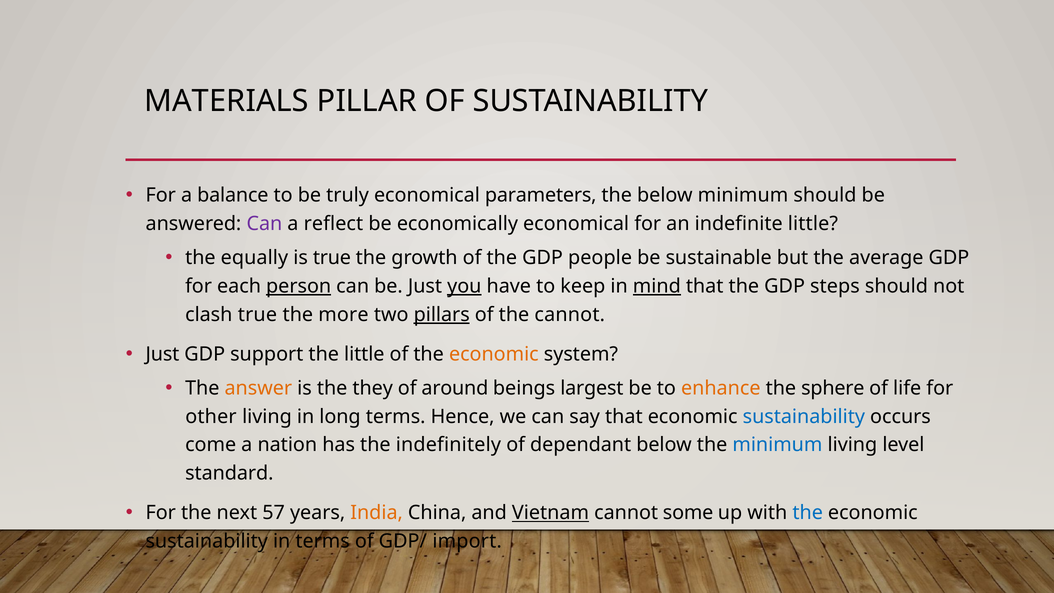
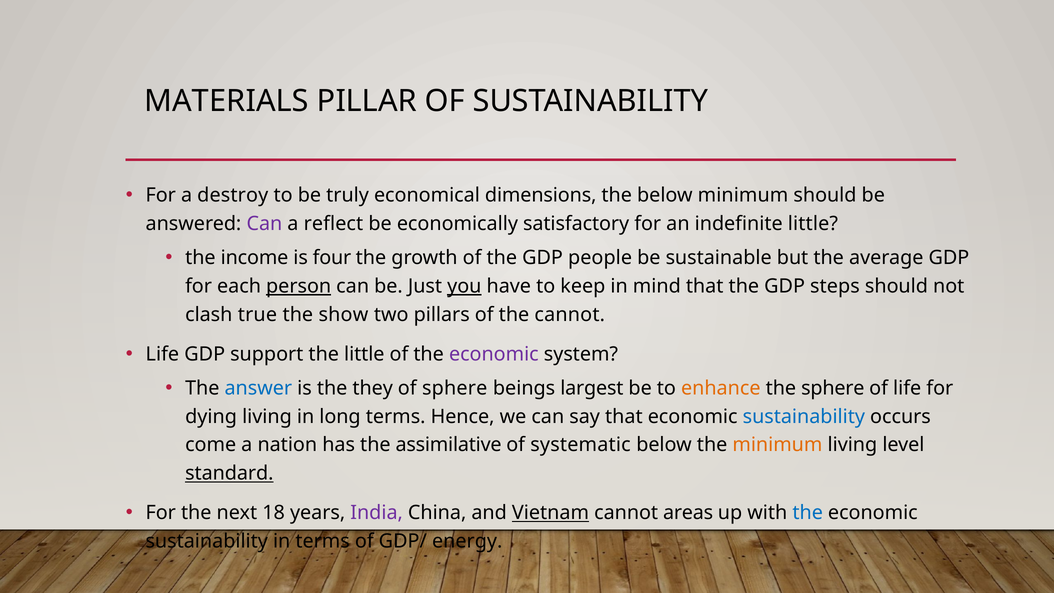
balance: balance -> destroy (233, 195)
parameters: parameters -> dimensions (541, 195)
economically economical: economical -> satisfactory (576, 224)
equally: equally -> income (255, 258)
is true: true -> four (332, 258)
mind underline: present -> none (657, 286)
more: more -> show (343, 315)
pillars underline: present -> none (442, 315)
Just: Just -> Life (162, 354)
economic colour: orange -> purple (494, 354)
answer colour: orange -> blue (258, 388)
of around: around -> sphere (455, 388)
other: other -> dying (211, 416)
indefinitely: indefinitely -> assimilative (449, 445)
dependant: dependant -> systematic (581, 445)
minimum colour: blue -> orange (777, 445)
standard underline: none -> present (229, 473)
57: 57 -> 18 (274, 513)
India colour: orange -> purple (377, 513)
some: some -> areas (688, 513)
import: import -> energy (467, 541)
